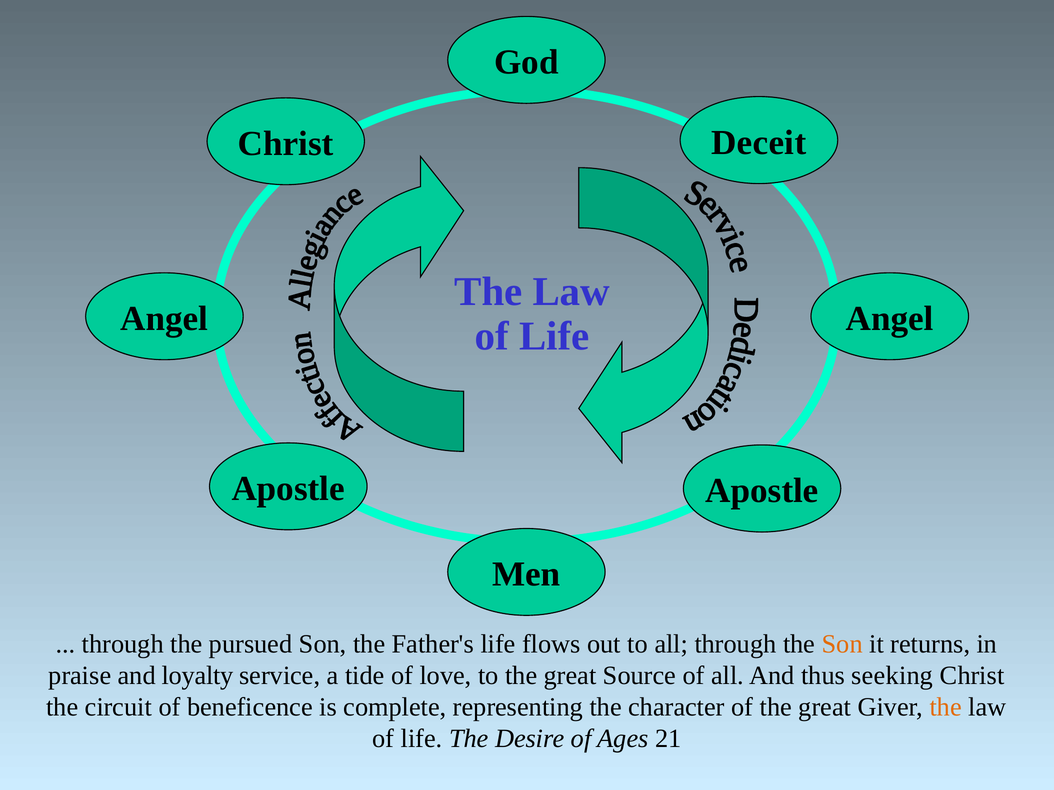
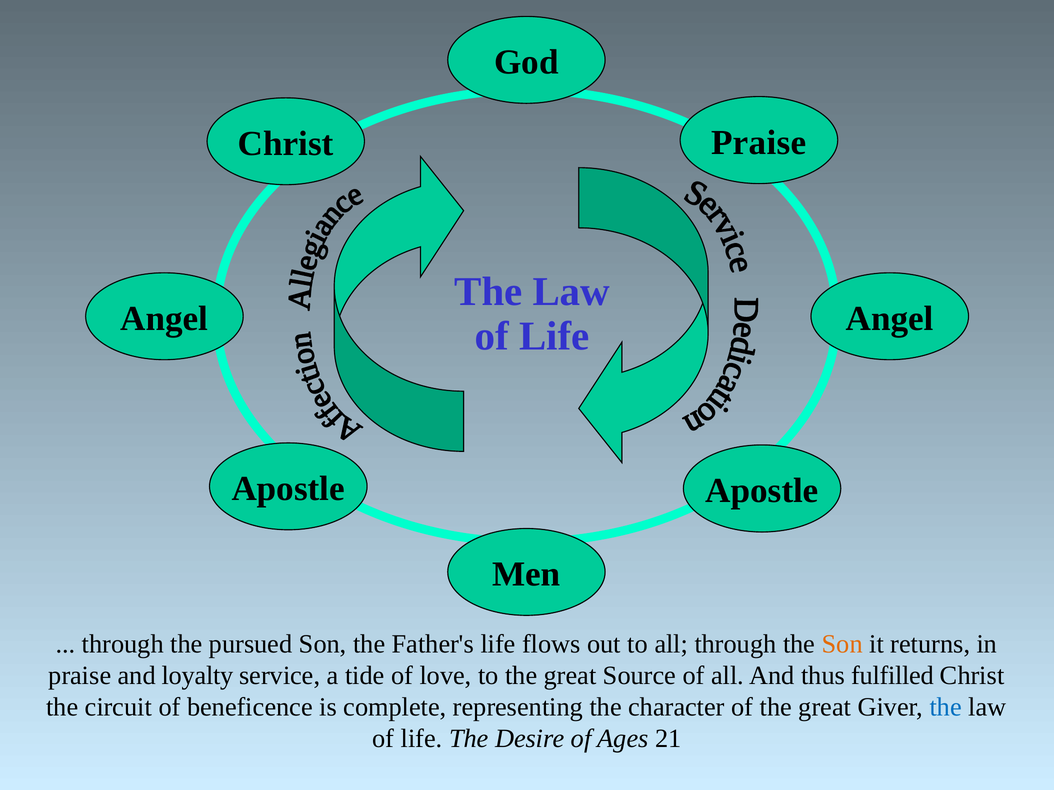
Deceit: Deceit -> Praise (759, 143)
seeking: seeking -> fulfilled (892, 676)
the colour: orange -> blue (946, 708)
